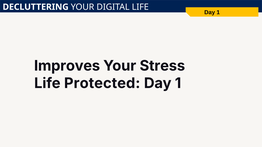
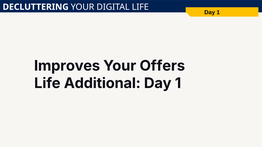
Stress: Stress -> Offers (162, 66)
Protected: Protected -> Additional (102, 83)
